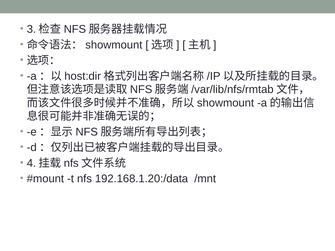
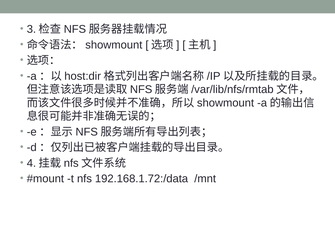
192.168.1.20:/data: 192.168.1.20:/data -> 192.168.1.72:/data (142, 179)
